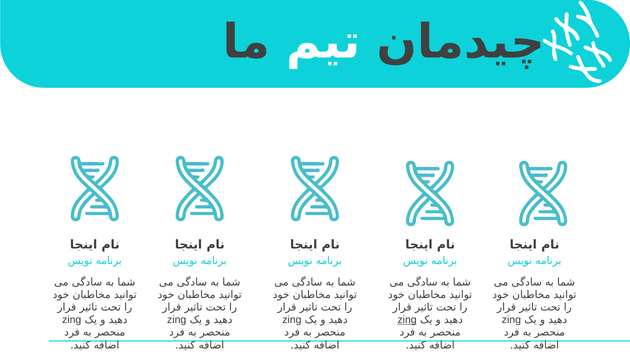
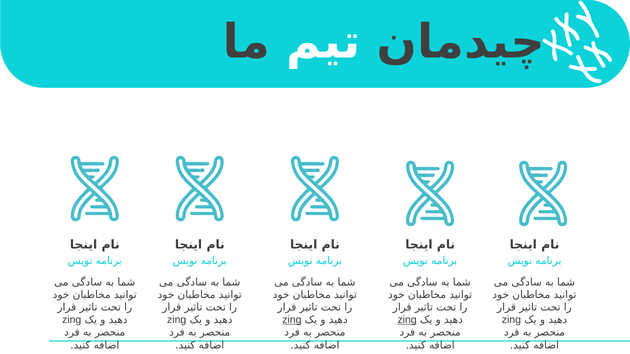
zing underline: none -> present (292, 320)
